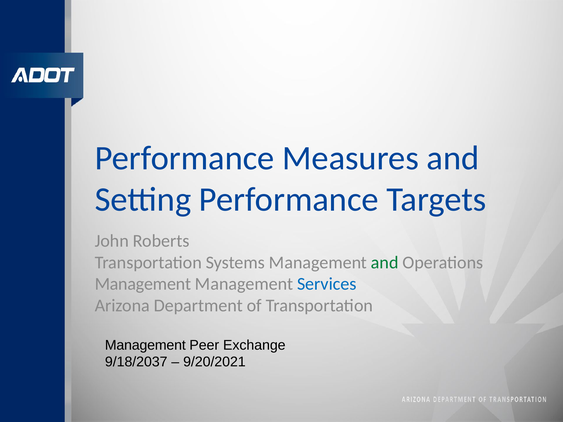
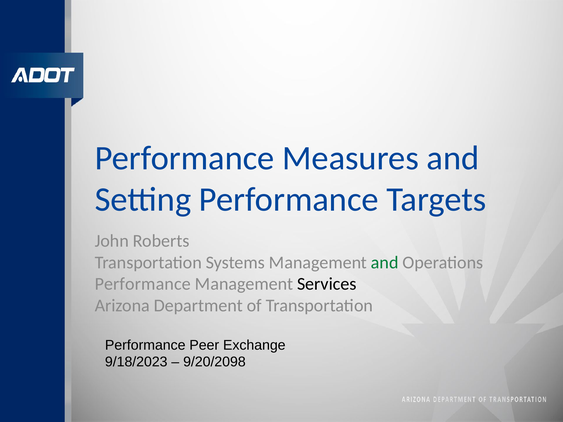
Management: Management -> Performance (143, 284)
Services colour: blue -> black (327, 284)
Management: Management -> Performance (145, 345)
9/18/2037: 9/18/2037 -> 9/18/2023 (136, 362)
9/20/2021: 9/20/2021 -> 9/20/2098 (214, 362)
